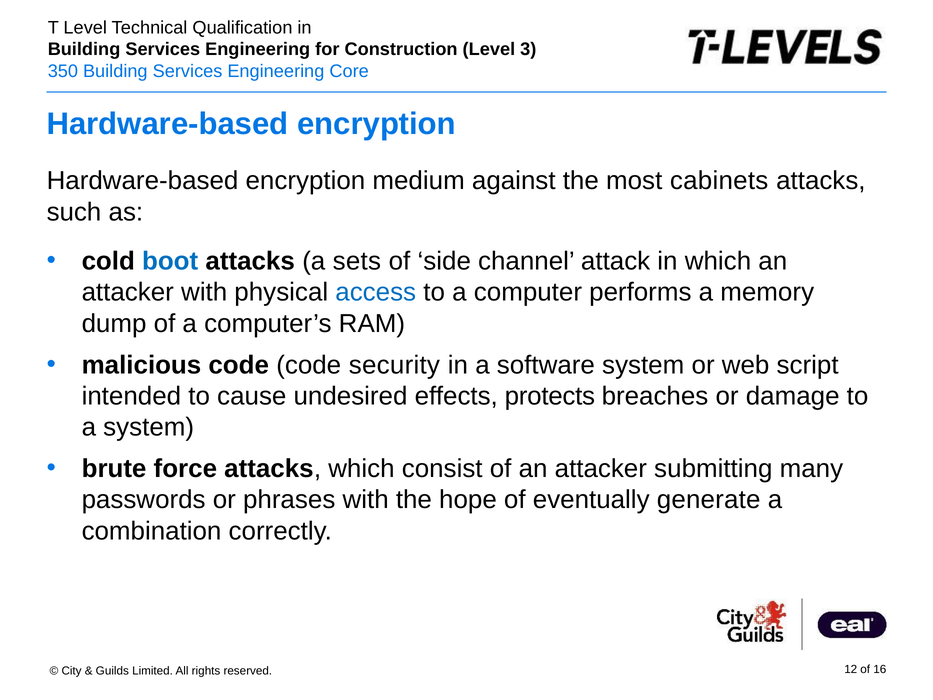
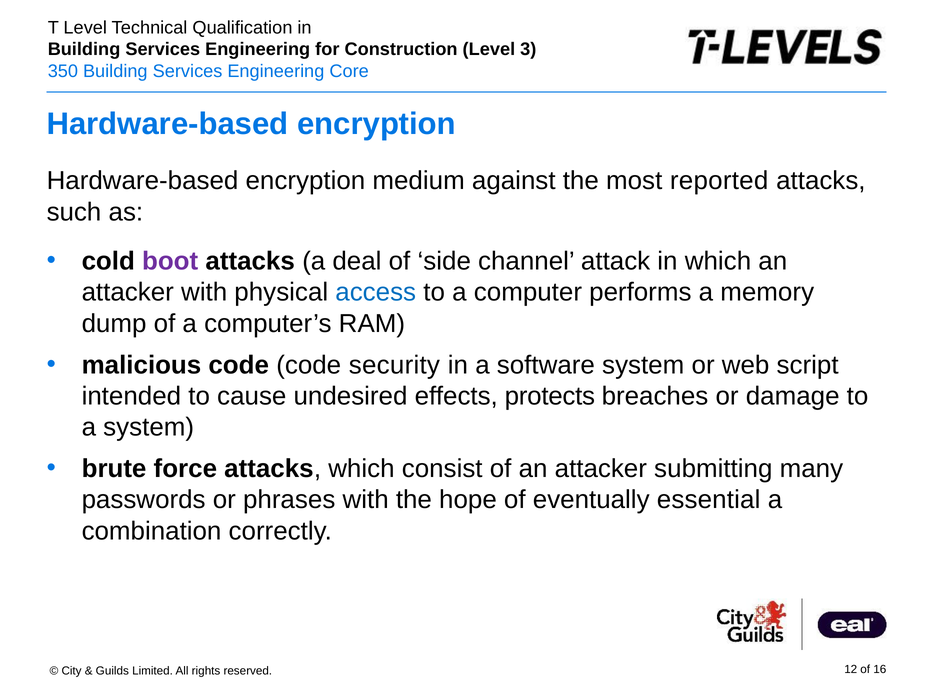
cabinets: cabinets -> reported (719, 181)
boot colour: blue -> purple (170, 261)
sets: sets -> deal (357, 261)
generate: generate -> essential (709, 500)
